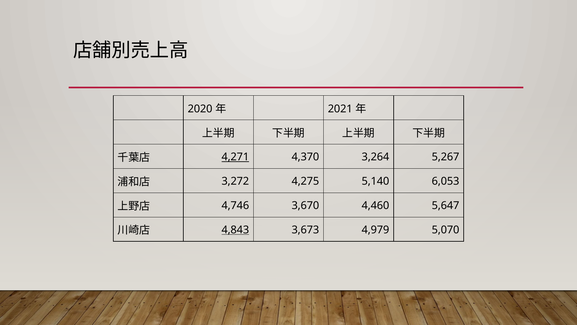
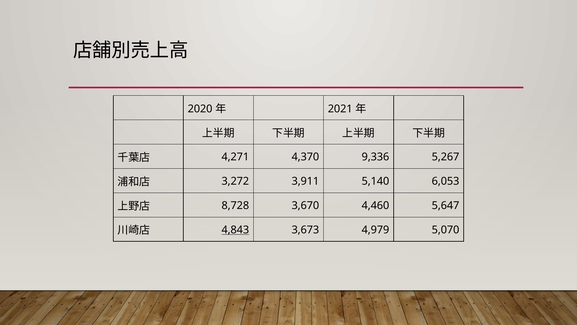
4,271 underline: present -> none (235, 157)
3,264: 3,264 -> 9,336 (375, 157)
4,275: 4,275 -> 3,911 (305, 181)
4,746: 4,746 -> 8,728 (235, 205)
